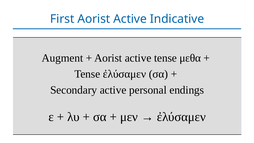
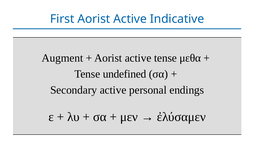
Tense ἐλύσαμεν: ἐλύσαμεν -> undefined (125, 74)
